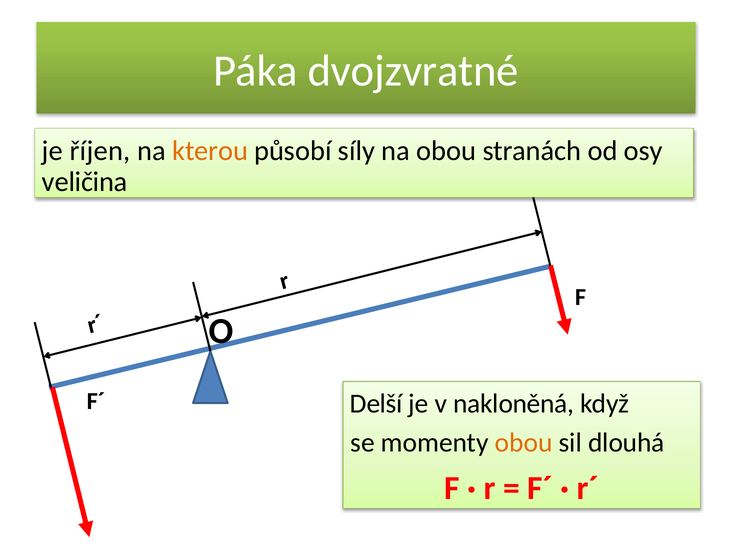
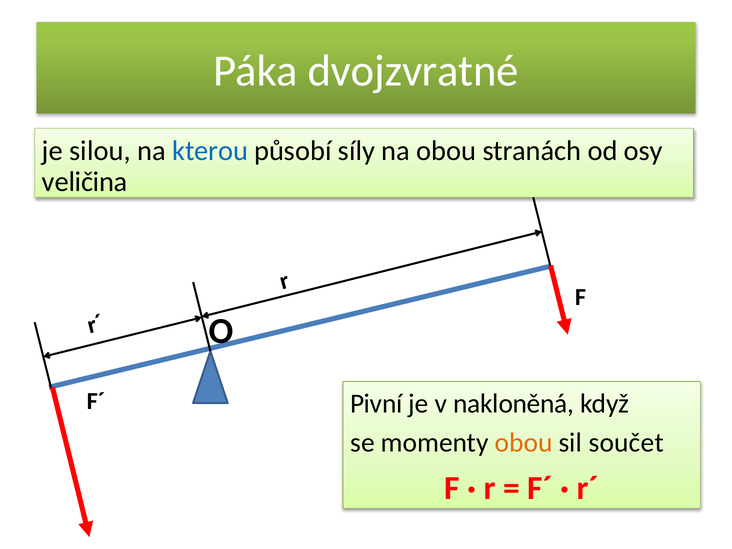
říjen: říjen -> silou (100, 151)
kterou colour: orange -> blue (210, 151)
Delší: Delší -> Pivní (376, 403)
dlouhá: dlouhá -> součet (626, 443)
